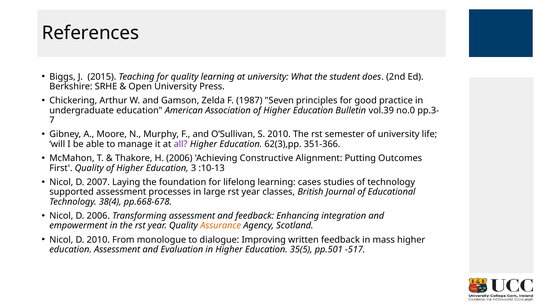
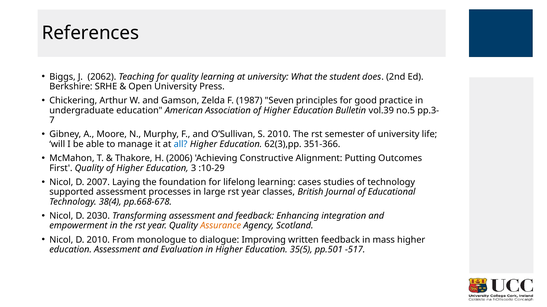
2015: 2015 -> 2062 (102, 77)
no.0: no.0 -> no.5 (406, 111)
all colour: purple -> blue (181, 144)
:10-13: :10-13 -> :10-29 (212, 168)
D 2006: 2006 -> 2030 (98, 216)
